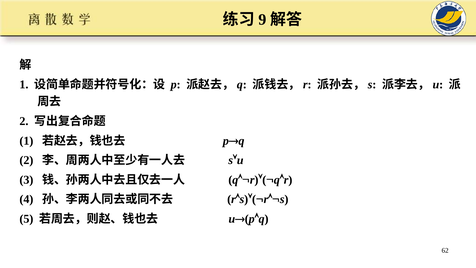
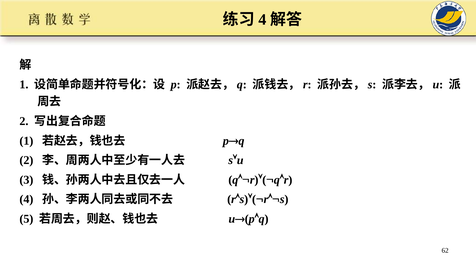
9: 9 -> 4 (262, 19)
